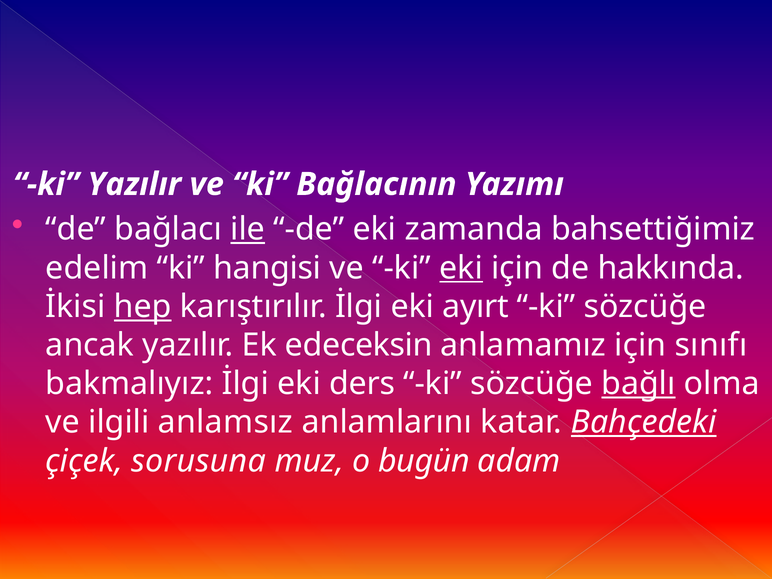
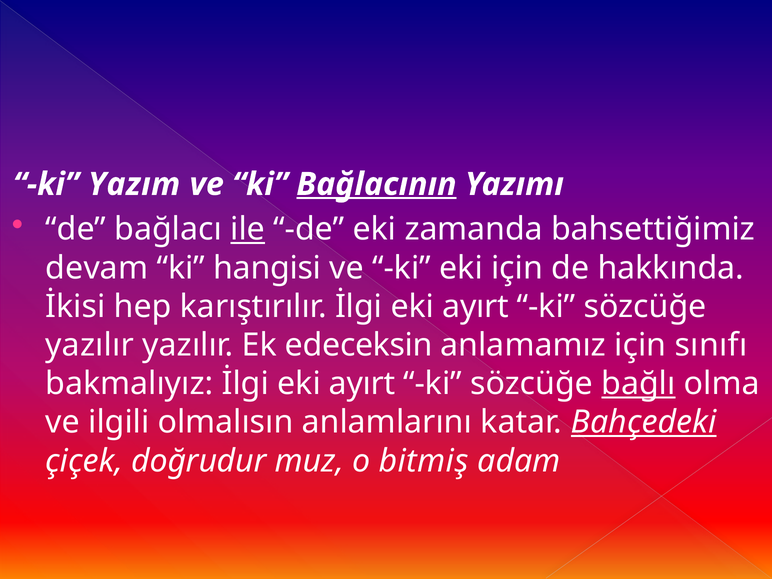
ki Yazılır: Yazılır -> Yazım (134, 184)
Bağlacının underline: none -> present (376, 184)
edelim: edelim -> devam (97, 268)
eki underline: present -> none (461, 268)
hep underline: present -> none (143, 307)
ancak: ancak -> yazılır (90, 345)
bakmalıyız İlgi eki ders: ders -> ayırt (362, 384)
anlamsız: anlamsız -> olmalısın (226, 422)
sorusuna: sorusuna -> doğrudur (199, 461)
bugün: bugün -> bitmiş (424, 461)
